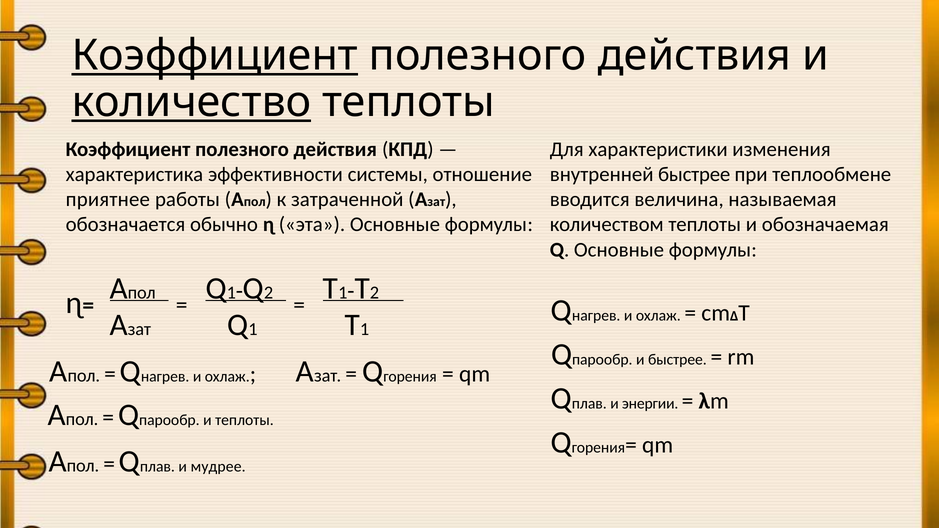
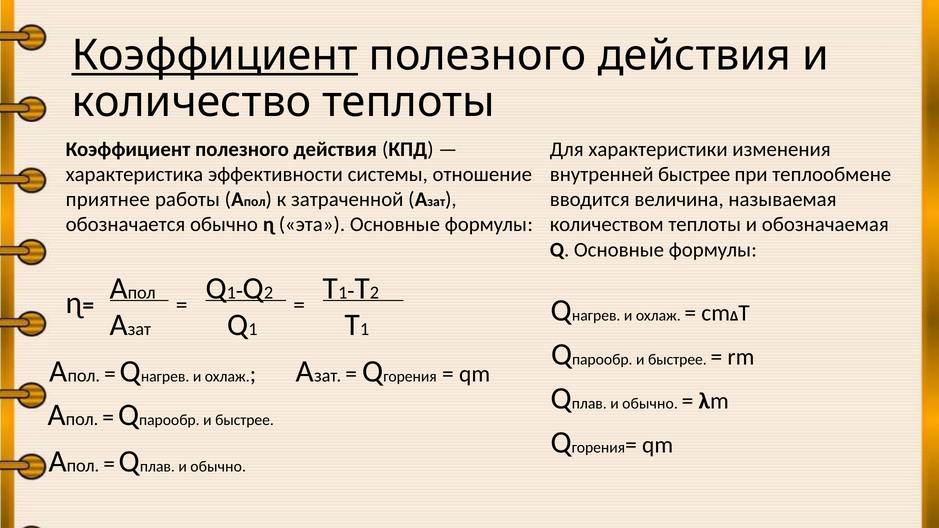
количество underline: present -> none (191, 102)
энергии: энергии -> обычно (650, 404)
теплоты: теплоты -> быстрее (244, 420)
мудрее: мудрее -> обычно (218, 467)
